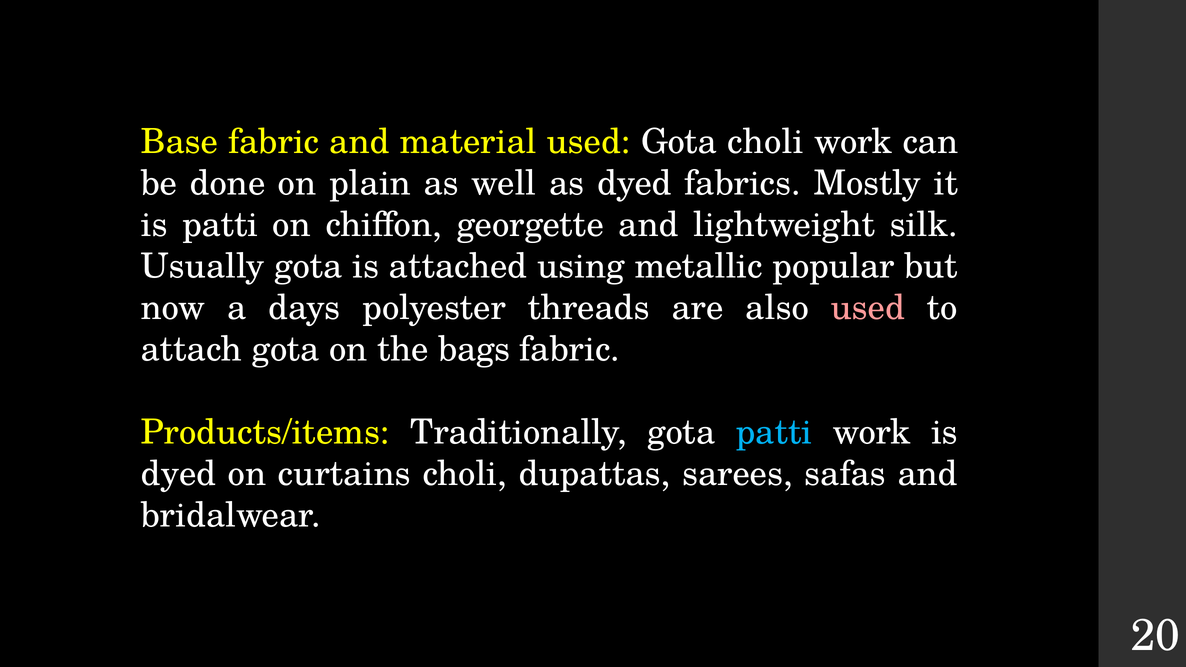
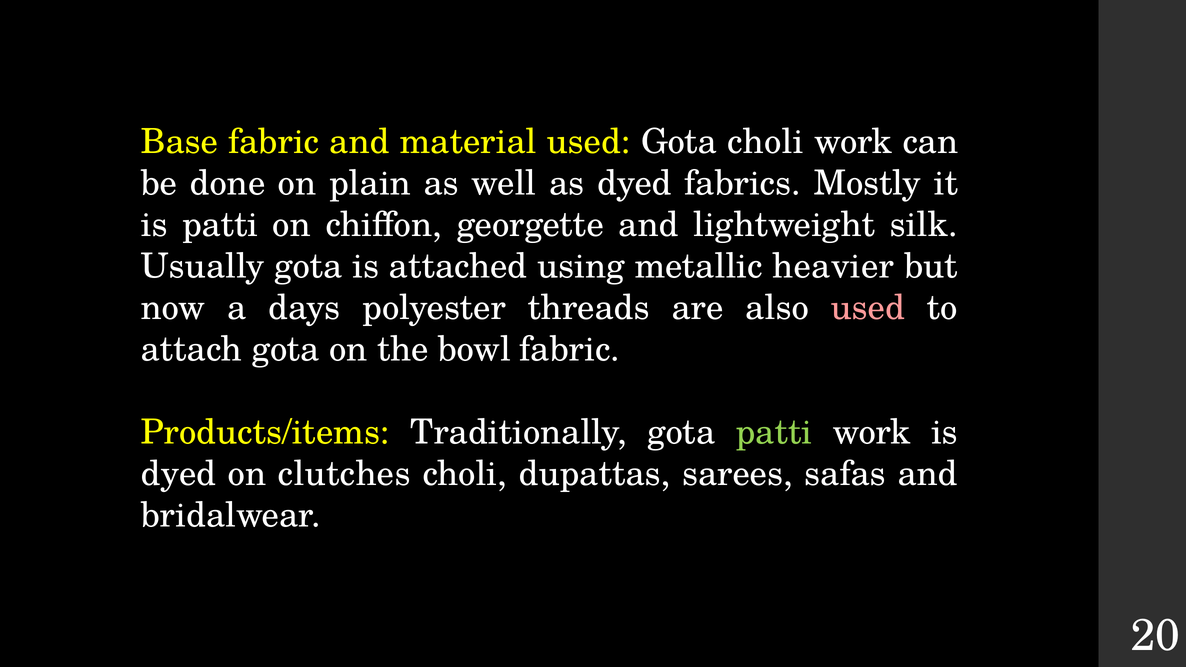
popular: popular -> heavier (833, 266)
bags: bags -> bowl (474, 349)
patti colour: light blue -> light green (774, 433)
curtains: curtains -> clutches (344, 474)
